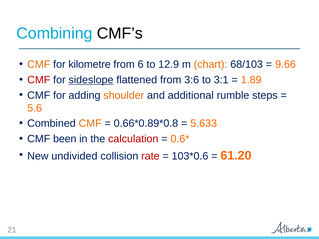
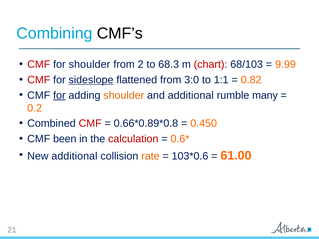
CMF colour: orange -> red (39, 65)
for kilometre: kilometre -> shoulder (89, 65)
6: 6 -> 2 (141, 65)
12.9: 12.9 -> 68.3 (169, 65)
chart colour: orange -> red (211, 65)
9.66: 9.66 -> 9.99 (285, 65)
3:6: 3:6 -> 3:0 (192, 80)
3:1: 3:1 -> 1:1 (221, 80)
1.89: 1.89 -> 0.82 (251, 80)
for underline: none -> present (59, 95)
steps: steps -> many (265, 95)
5.6: 5.6 -> 0.2 (35, 108)
CMF colour: orange -> red (90, 124)
5.633: 5.633 -> 0.450 (204, 124)
New undivided: undivided -> additional (74, 156)
rate colour: red -> orange (150, 156)
61.20: 61.20 -> 61.00 (236, 156)
